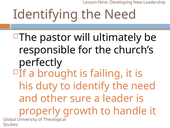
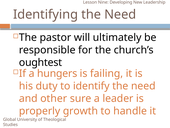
perfectly: perfectly -> oughtest (41, 62)
brought: brought -> hungers (57, 73)
